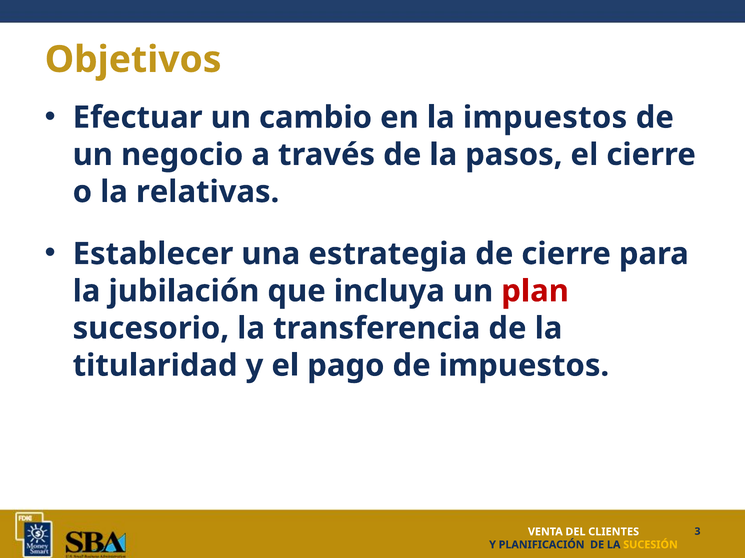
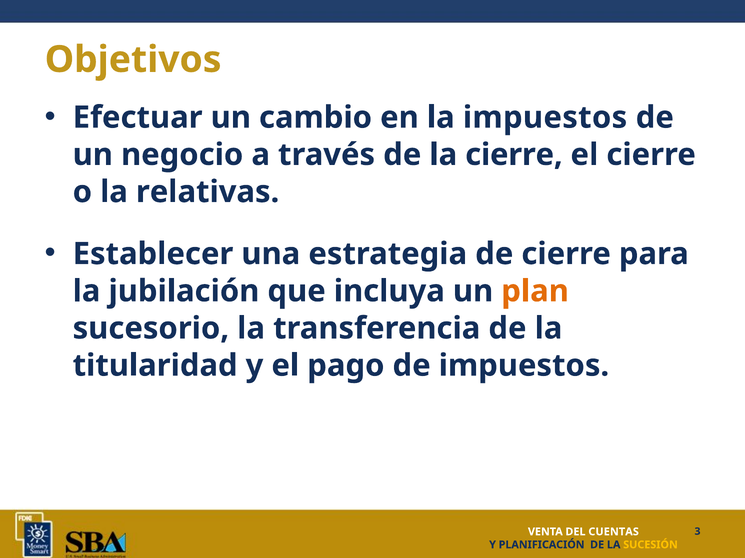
la pasos: pasos -> cierre (514, 155)
plan colour: red -> orange (535, 291)
CLIENTES: CLIENTES -> CUENTAS (614, 532)
